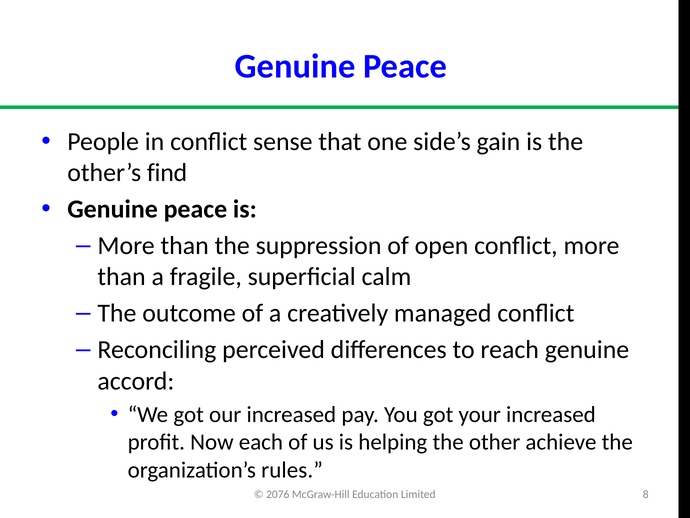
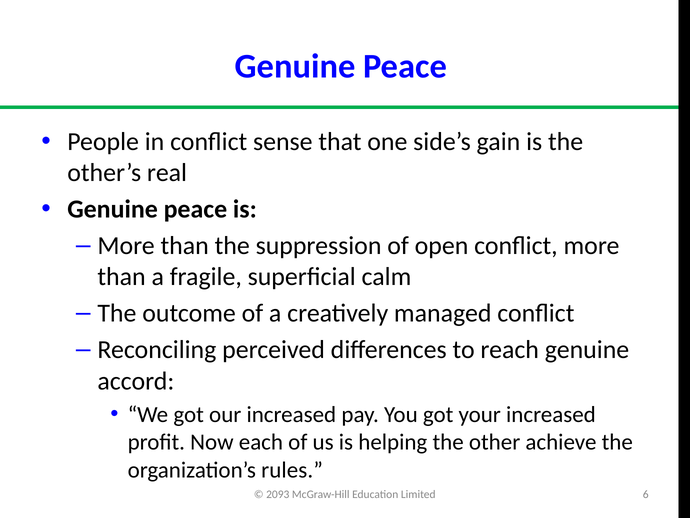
find: find -> real (167, 173)
2076: 2076 -> 2093 (278, 494)
8: 8 -> 6 (646, 494)
